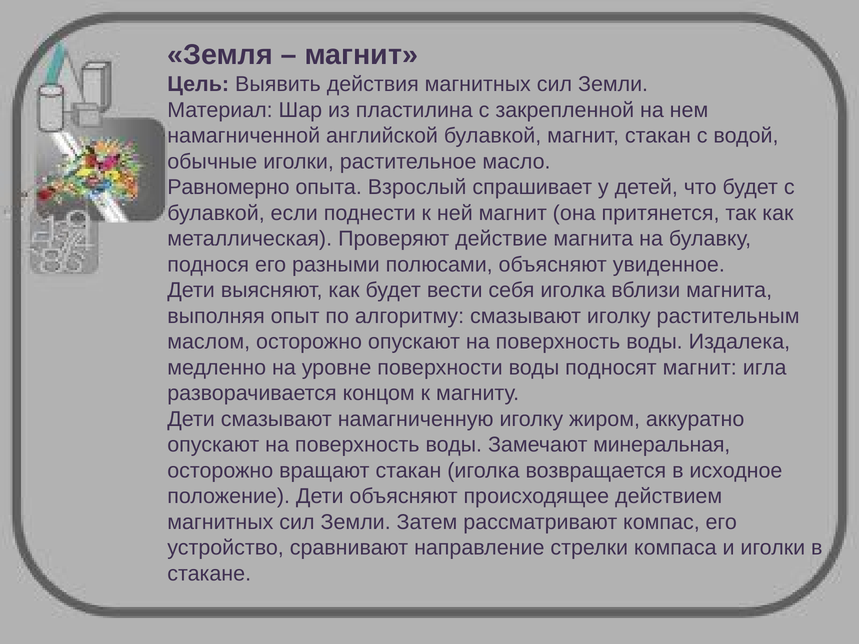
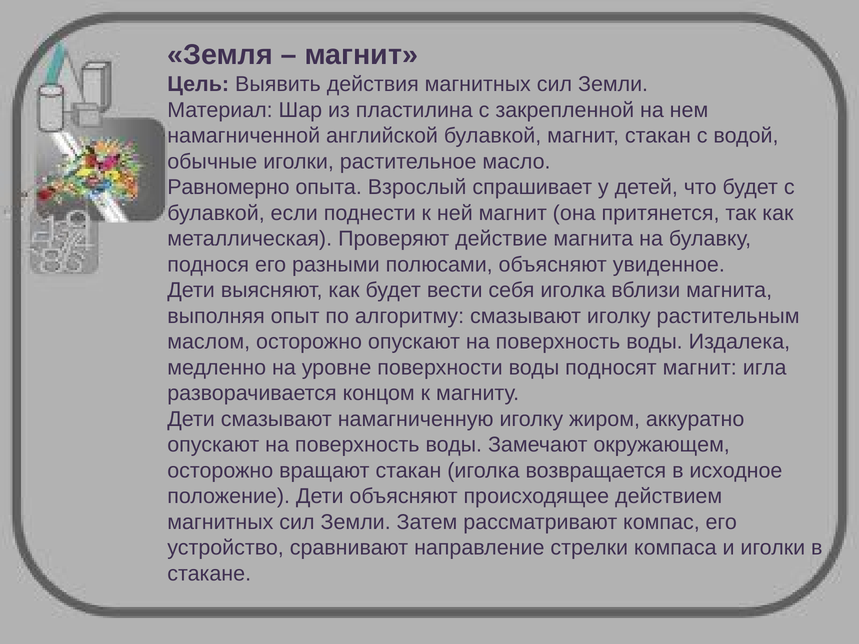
минеральная: минеральная -> окружающем (662, 445)
